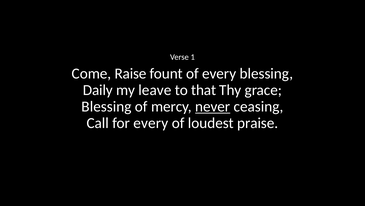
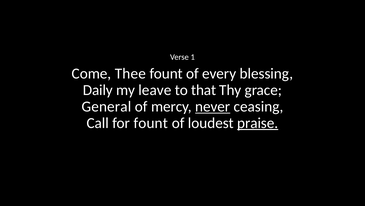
Raise: Raise -> Thee (130, 73)
Blessing: Blessing -> General (106, 106)
for every: every -> fount (151, 123)
praise underline: none -> present (258, 123)
